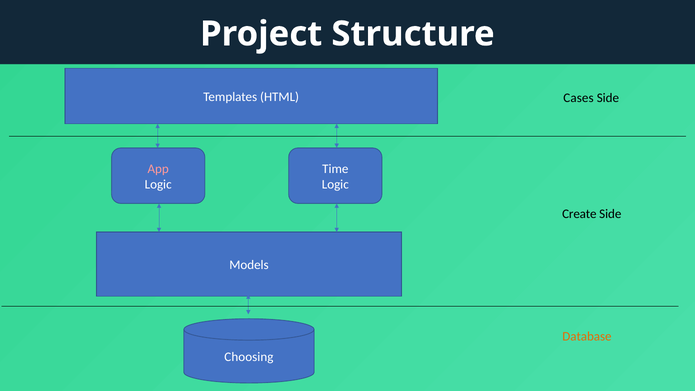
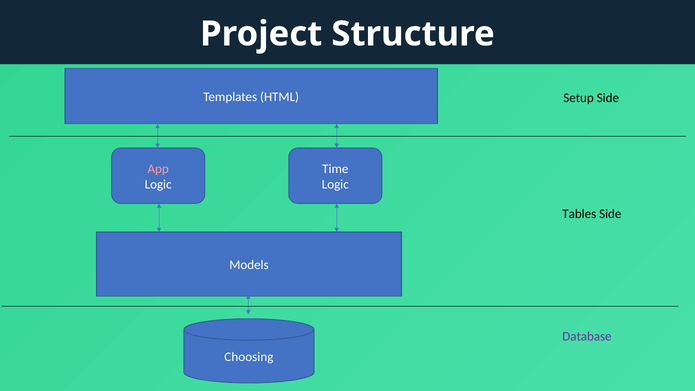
Cases: Cases -> Setup (579, 98)
Create: Create -> Tables (579, 214)
Database colour: orange -> purple (587, 337)
